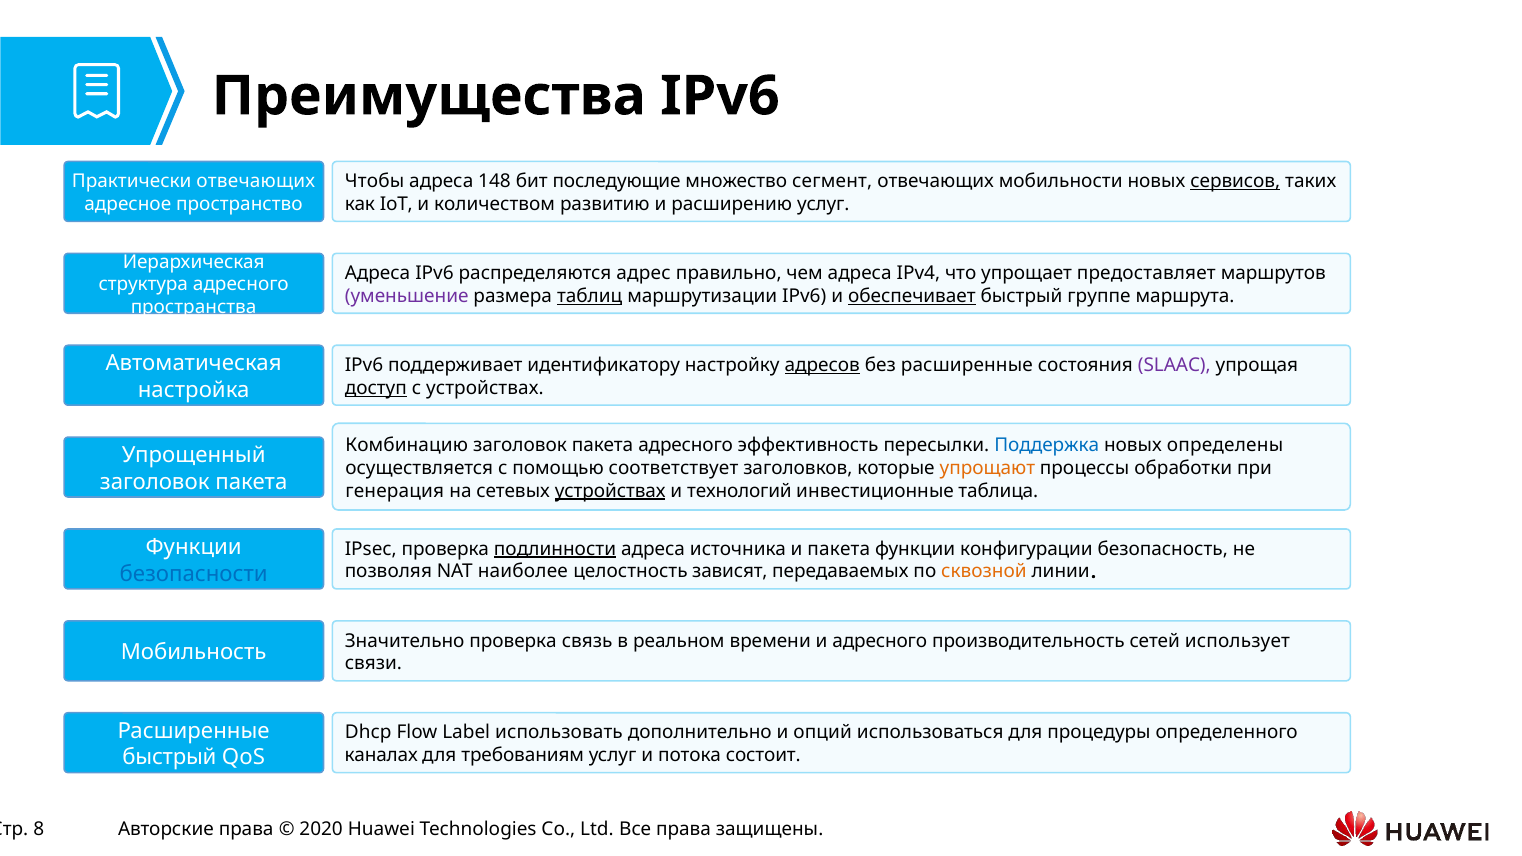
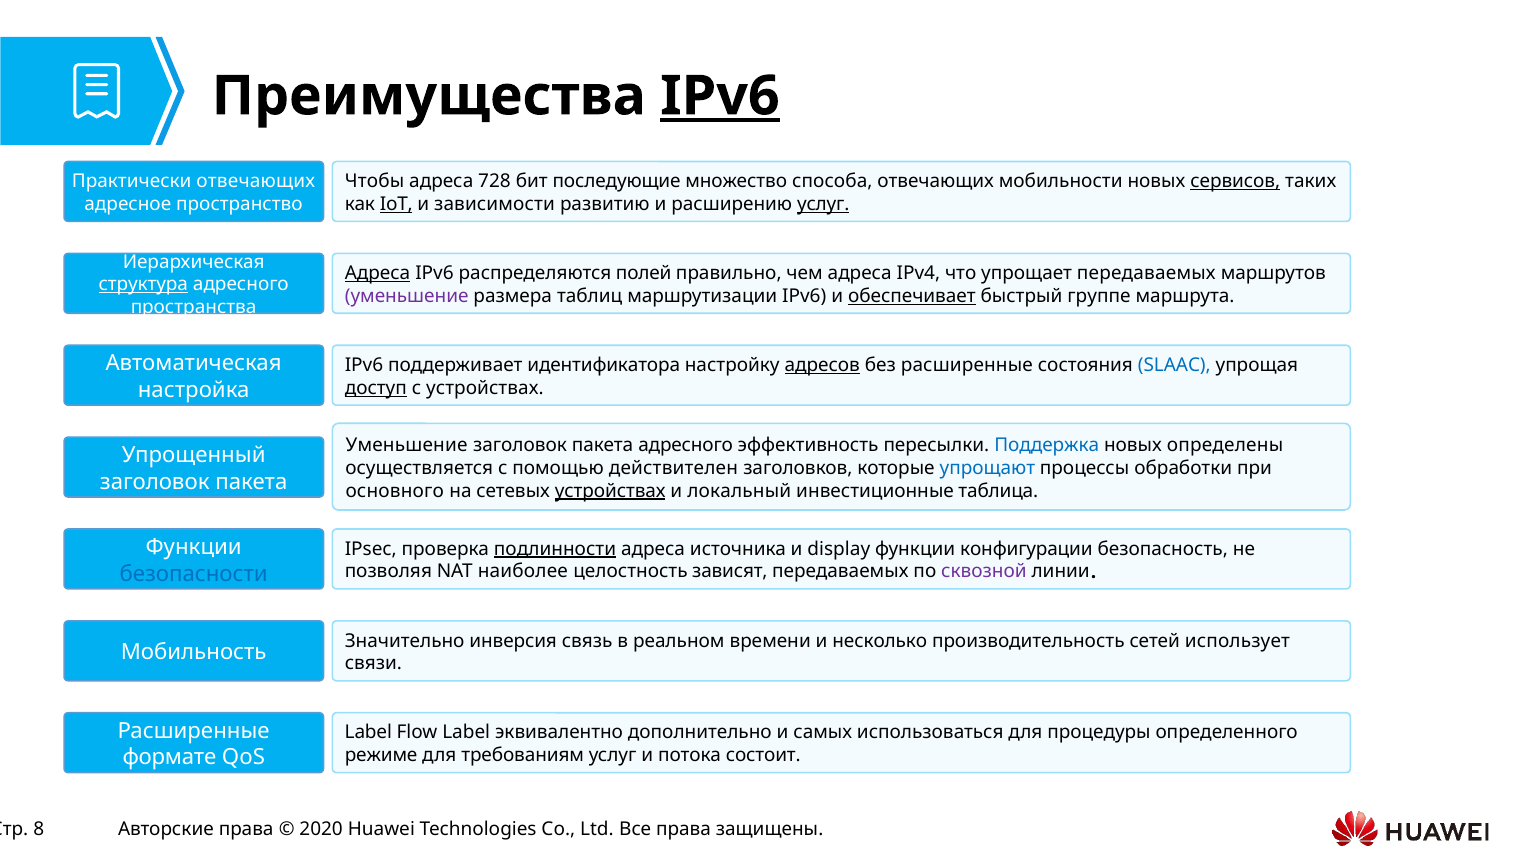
IPv6 underline: none -> present (720, 96)
148: 148 -> 728 (494, 181)
сегмент: сегмент -> способа (832, 181)
IoT underline: none -> present (396, 204)
количеством: количеством -> зависимости (494, 204)
услуг underline: none -> present (823, 204)
Адреса underline: none -> present (378, 273)
адрес: адрес -> полей (644, 273)
упрощает предоставляет: предоставляет -> передаваемых (1146, 273)
структура underline: none -> present (143, 285)
таблиц underline: present -> none (590, 296)
идентификатору: идентификатору -> идентификатора (604, 365)
SLAAC colour: purple -> blue (1174, 365)
Комбинацию: Комбинацию -> Уменьшение (407, 445)
соответствует: соответствует -> действителен (673, 468)
упрощают colour: orange -> blue (987, 468)
генерация: генерация -> основного (395, 491)
технологий: технологий -> локальный (739, 491)
и пакета: пакета -> display (839, 549)
сквозной colour: orange -> purple (984, 572)
Значительно проверка: проверка -> инверсия (513, 641)
и адресного: адресного -> несколько (880, 641)
Dhcp: Dhcp -> Label (368, 733)
использовать: использовать -> эквивалентно (559, 733)
опций: опций -> самых (823, 733)
каналах: каналах -> режиме (381, 756)
быстрый: быстрый -> формате (169, 758)
